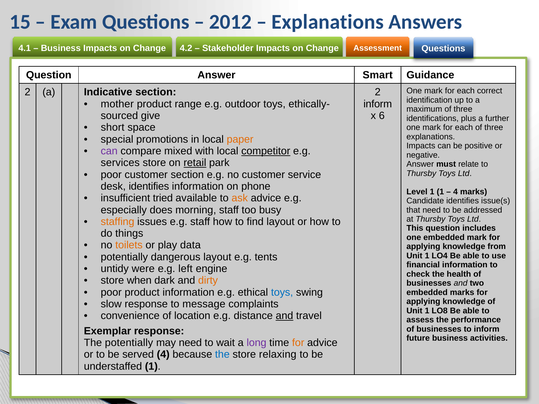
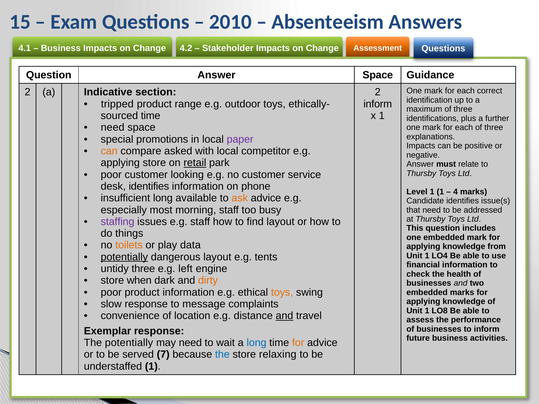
2012: 2012 -> 2010 (230, 22)
Explanations: Explanations -> Absenteeism (328, 22)
Answer Smart: Smart -> Space (378, 75)
mother: mother -> tripped (117, 104)
give: give -> time (151, 116)
x 6: 6 -> 1 (382, 116)
short: short -> need (113, 128)
paper colour: orange -> purple (240, 139)
can colour: purple -> orange (109, 151)
mixed: mixed -> asked (178, 151)
competitor underline: present -> none (266, 151)
services: services -> applying (120, 163)
customer section: section -> looking (187, 175)
insufficient tried: tried -> long (163, 198)
does: does -> most (161, 210)
staffing colour: orange -> purple (118, 222)
potentially underline: none -> present (124, 257)
untidy were: were -> three (143, 269)
toys colour: blue -> orange (282, 292)
long colour: purple -> blue (257, 343)
served 4: 4 -> 7 (163, 355)
